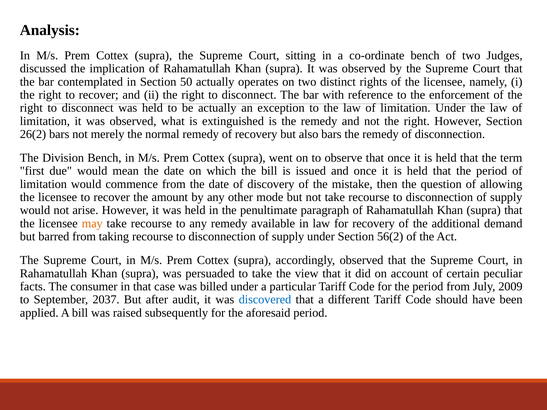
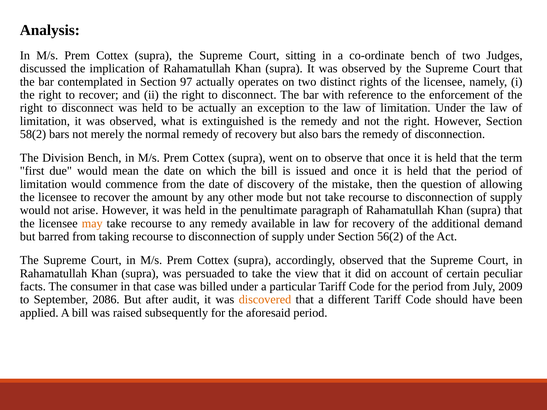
50: 50 -> 97 (186, 82)
26(2: 26(2 -> 58(2 (33, 134)
2037: 2037 -> 2086 (106, 300)
discovered colour: blue -> orange (265, 300)
